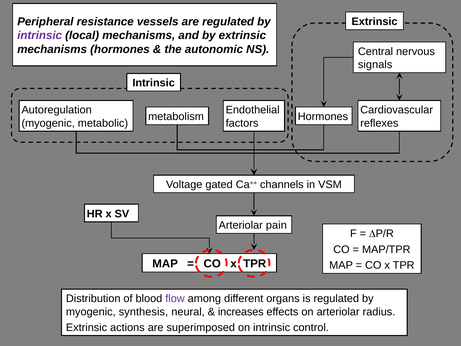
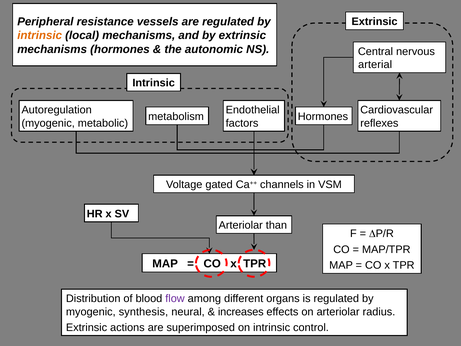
intrinsic colour: purple -> orange (40, 35)
signals: signals -> arterial (375, 65)
pain: pain -> than (276, 225)
